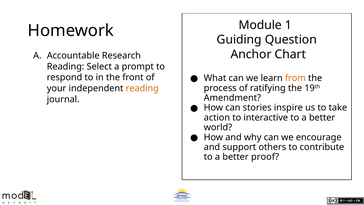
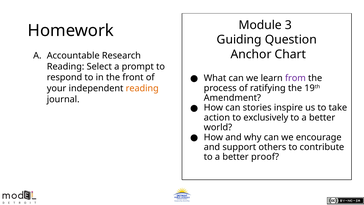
1: 1 -> 3 (288, 25)
from colour: orange -> purple (295, 78)
interactive: interactive -> exclusively (266, 117)
